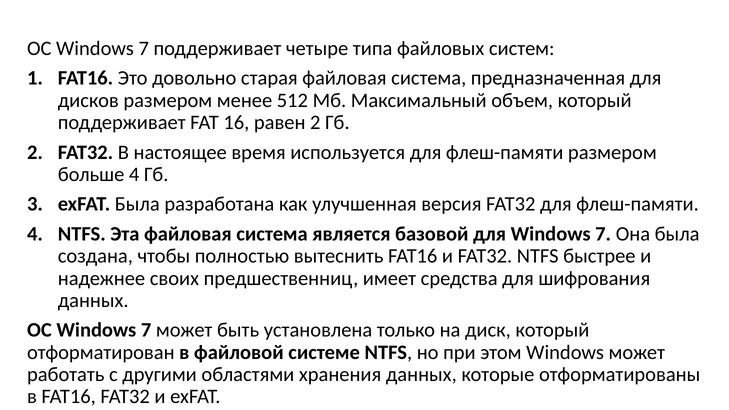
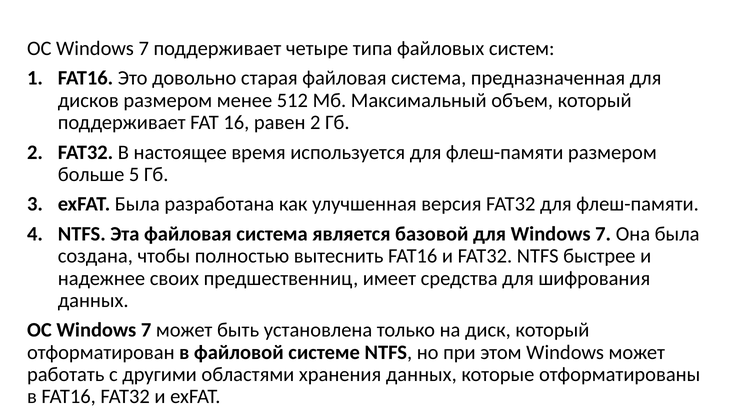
больше 4: 4 -> 5 (134, 174)
